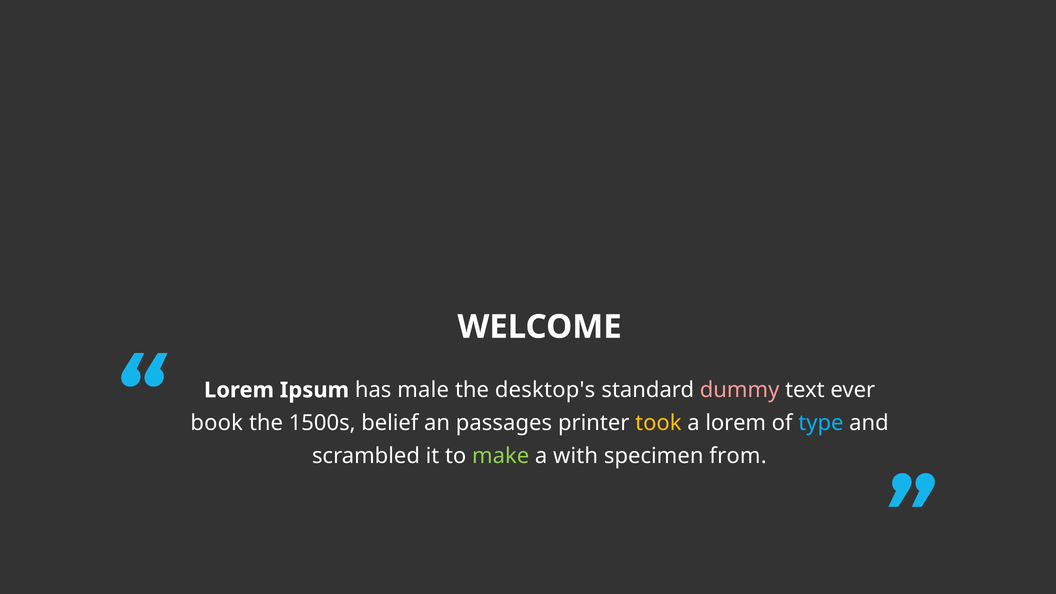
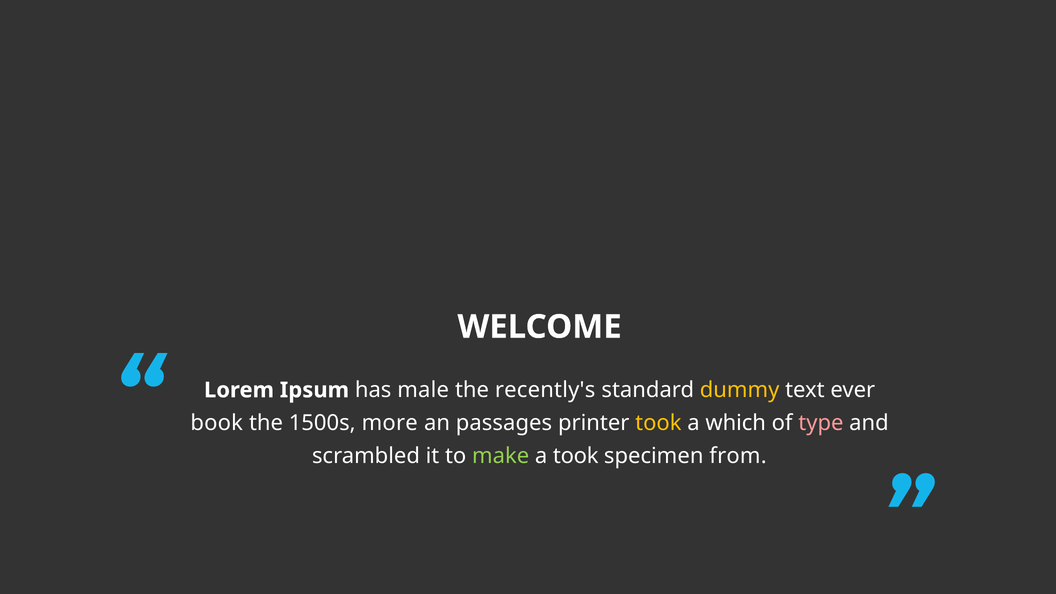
desktop's: desktop's -> recently's (545, 390)
dummy colour: pink -> yellow (740, 390)
belief: belief -> more (390, 423)
a lorem: lorem -> which (736, 423)
type colour: light blue -> pink (821, 423)
a with: with -> took (576, 456)
